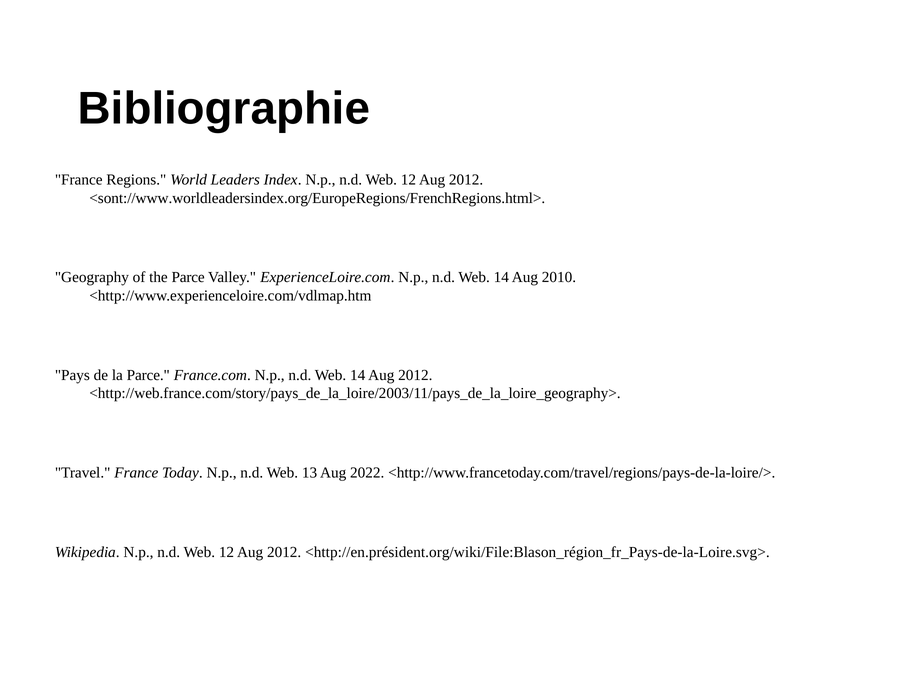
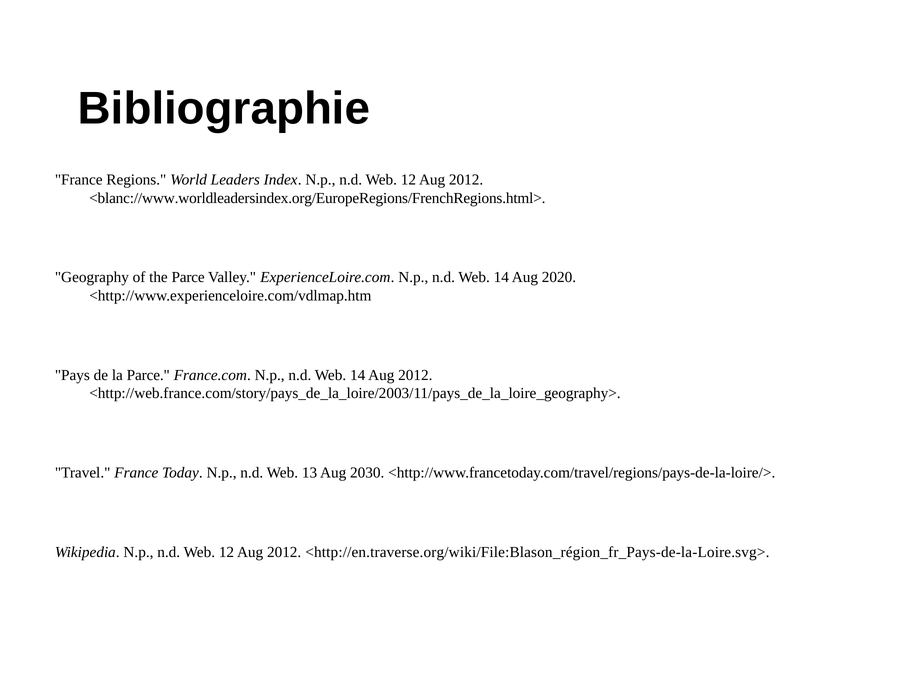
<sont://www.worldleadersindex.org/EuropeRegions/FrenchRegions.html>: <sont://www.worldleadersindex.org/EuropeRegions/FrenchRegions.html> -> <blanc://www.worldleadersindex.org/EuropeRegions/FrenchRegions.html> (317, 198)
2010: 2010 -> 2020 (559, 277)
2022: 2022 -> 2030 (367, 473)
<http://en.président.org/wiki/File:Blason_région_fr_Pays-de-la-Loire.svg>: <http://en.président.org/wiki/File:Blason_région_fr_Pays-de-la-Loire.svg> -> <http://en.traverse.org/wiki/File:Blason_région_fr_Pays-de-la-Loire.svg> (537, 552)
